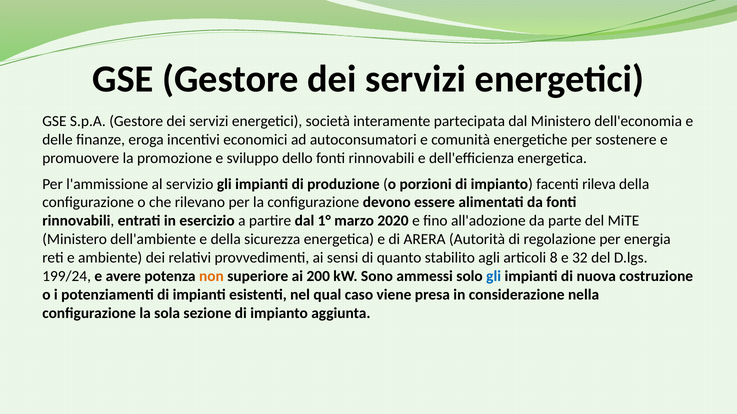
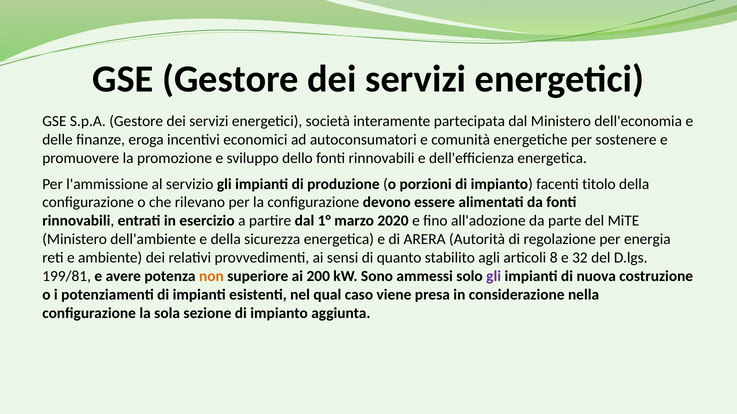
rileva: rileva -> titolo (599, 184)
199/24: 199/24 -> 199/81 (67, 276)
gli colour: blue -> purple (494, 276)
